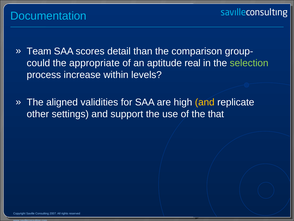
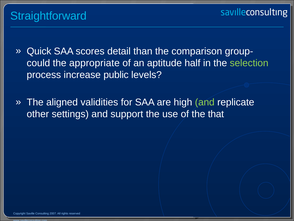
Documentation: Documentation -> Straightforward (48, 16)
Team: Team -> Quick (39, 51)
real: real -> half (192, 63)
within: within -> public (116, 75)
and colour: yellow -> light green (205, 102)
